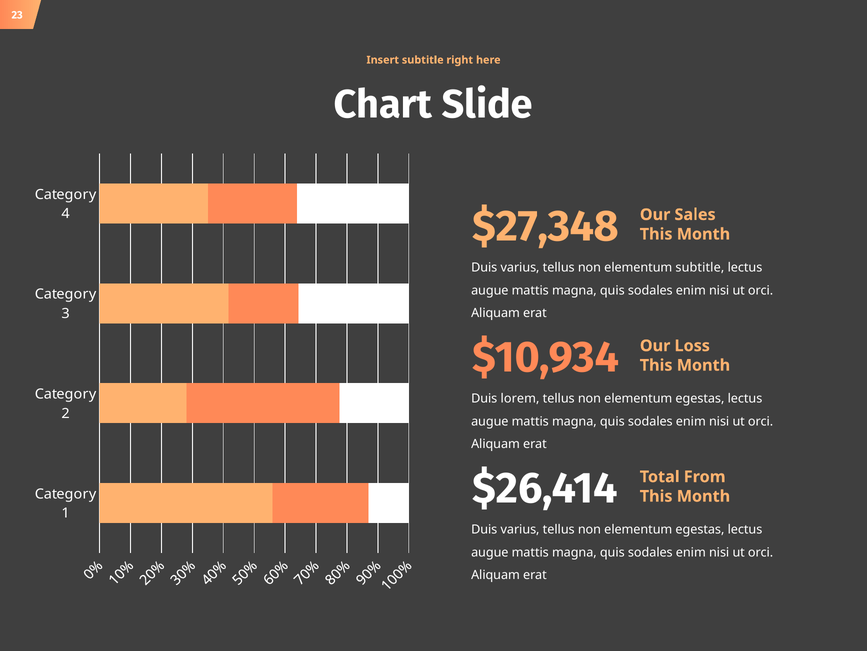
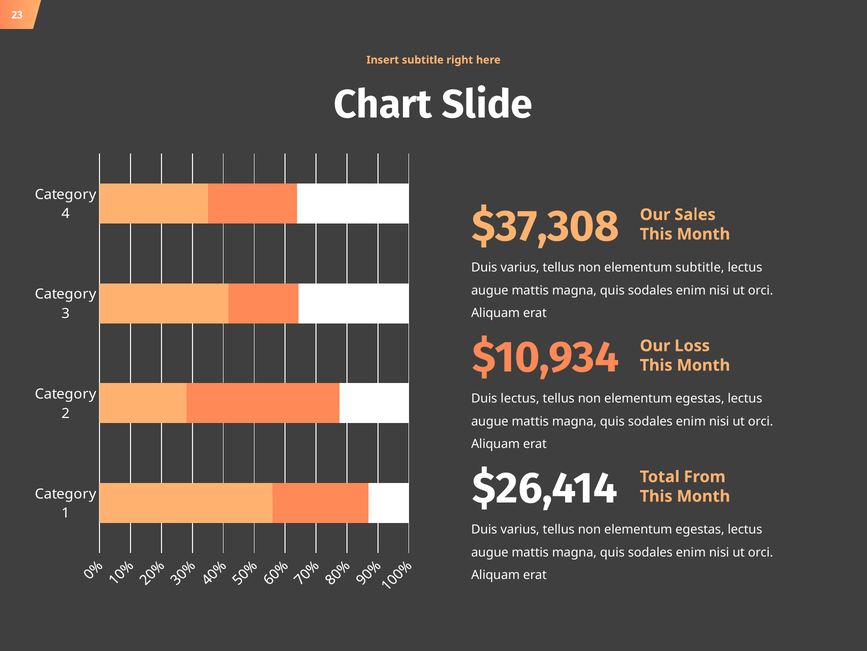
$27,348: $27,348 -> $37,308 (546, 226)
Duis lorem: lorem -> lectus (520, 398)
